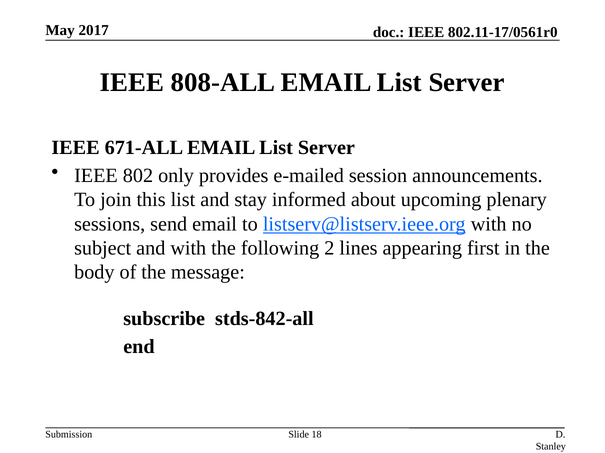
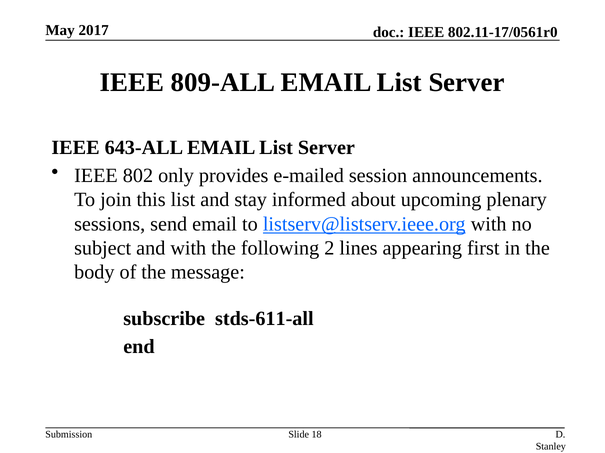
808-ALL: 808-ALL -> 809-ALL (223, 83)
671-ALL: 671-ALL -> 643-ALL (144, 148)
stds-842-all: stds-842-all -> stds-611-all (264, 319)
